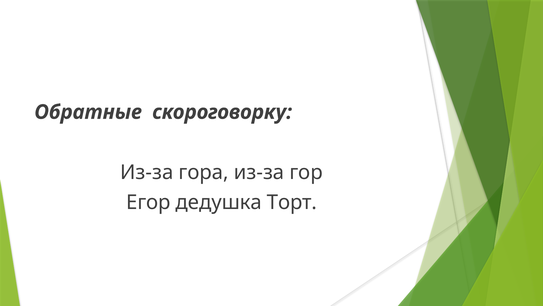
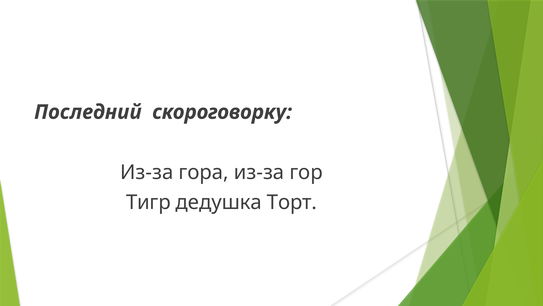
Обратные: Обратные -> Последний (88, 112)
Егор: Егор -> Тигр (148, 202)
